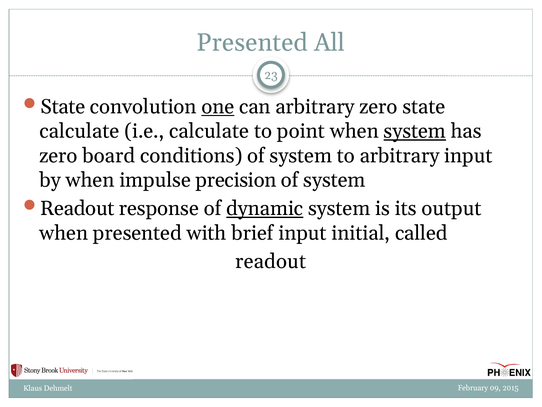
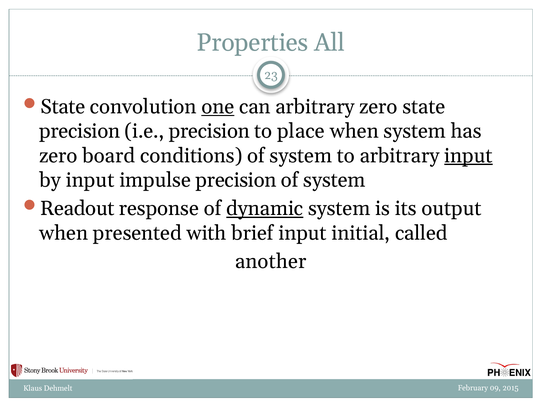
Presented: Presented -> Properties (252, 43)
calculate: calculate -> precision (80, 131)
i.e calculate: calculate -> precision (209, 131)
point: point -> place (301, 131)
system underline: present -> none (415, 131)
input underline: none -> present (468, 155)
by when: when -> input (90, 180)
readout: readout -> another (271, 261)
